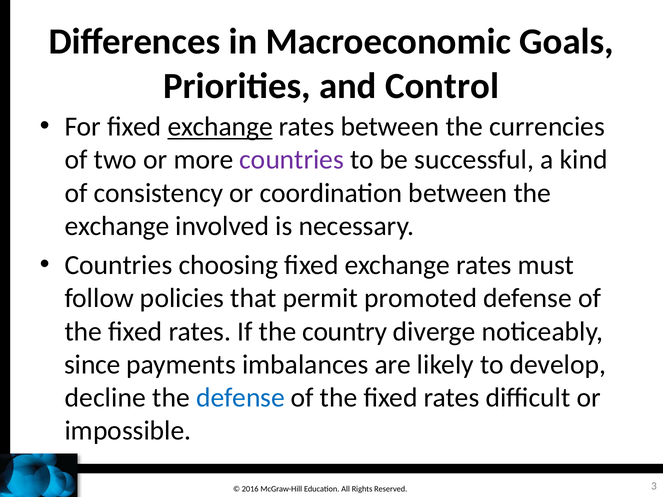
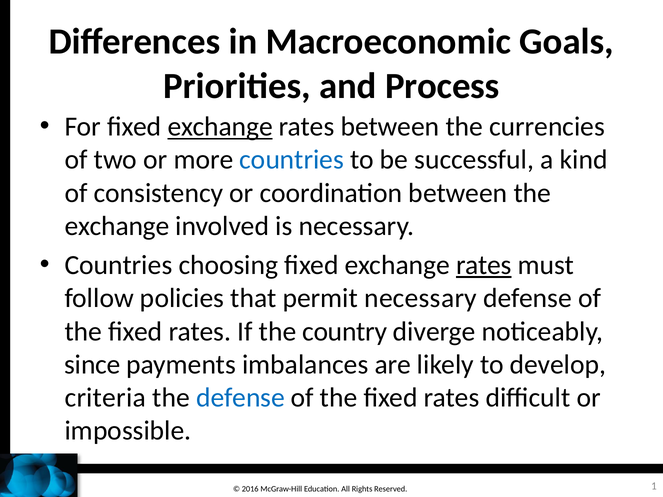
Control: Control -> Process (442, 86)
countries colour: purple -> blue (292, 160)
rates underline: none -> present (484, 265)
permit promoted: promoted -> necessary (421, 298)
decline: decline -> criteria (105, 398)
3: 3 -> 1 (654, 486)
